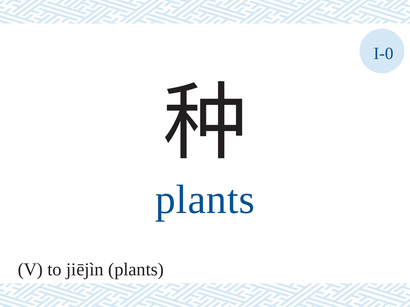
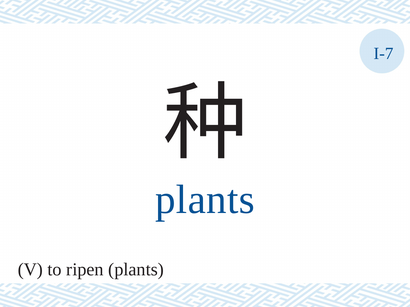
I-0: I-0 -> I-7 (383, 54)
jiējìn: jiējìn -> ripen (85, 270)
